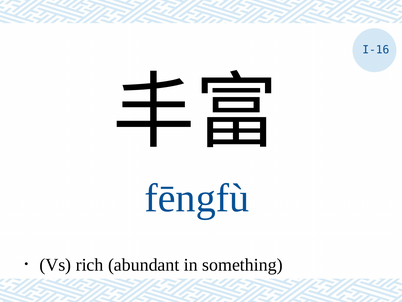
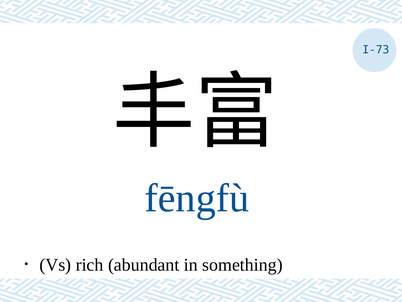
I-16: I-16 -> I-73 (376, 50)
